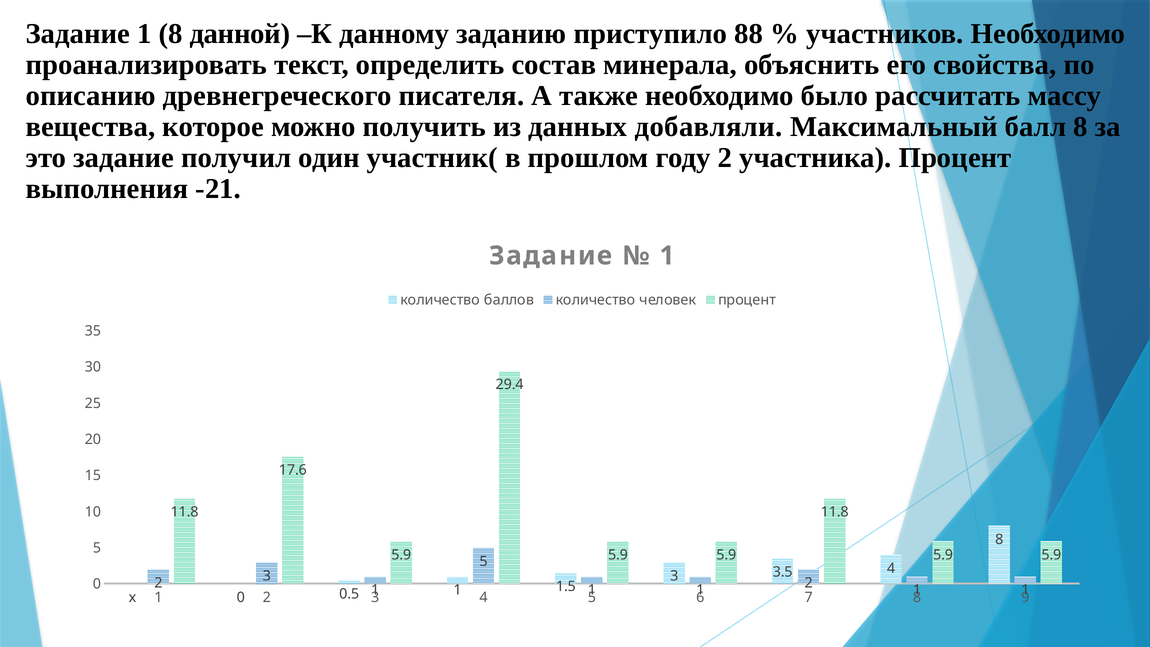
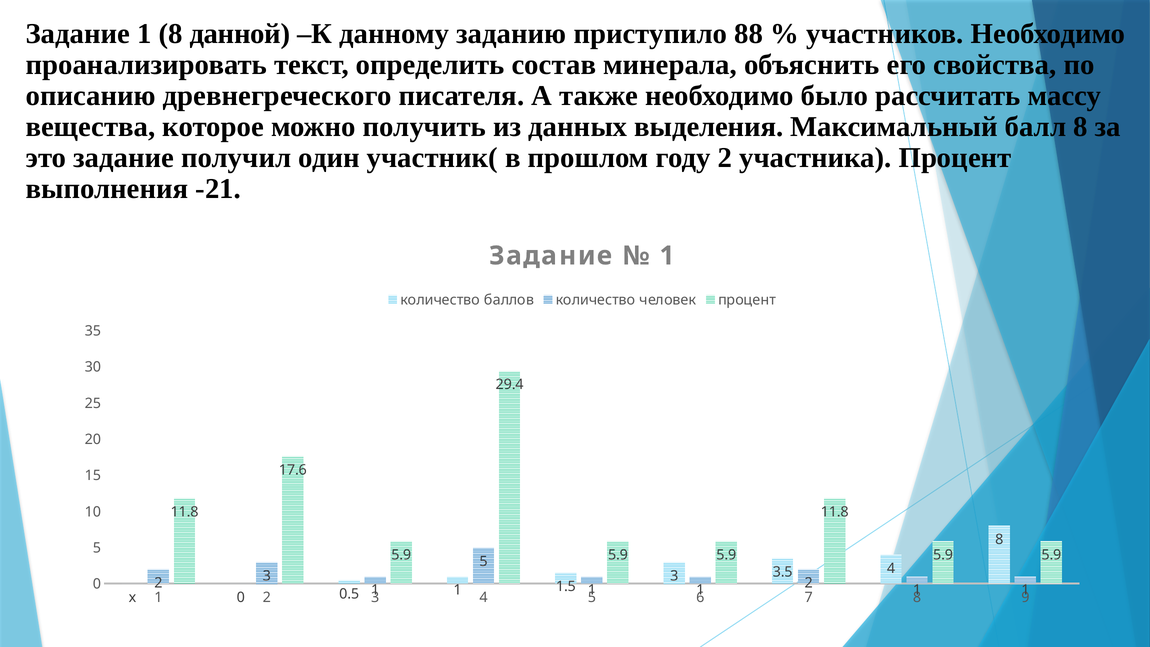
добавляли: добавляли -> выделения (709, 127)
